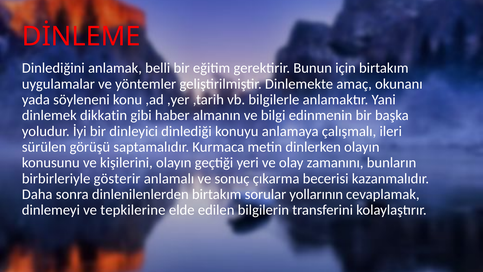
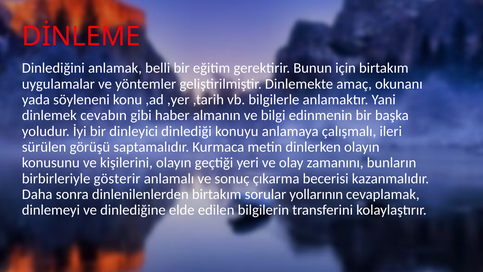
dikkatin: dikkatin -> cevabın (104, 115)
tepkilerine: tepkilerine -> dinlediğine (133, 210)
